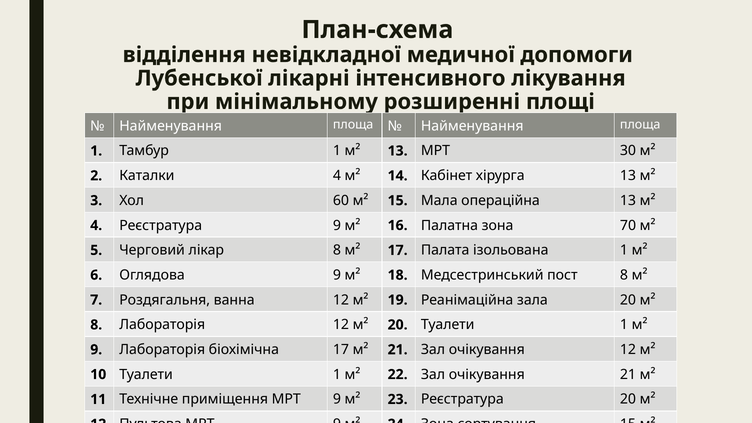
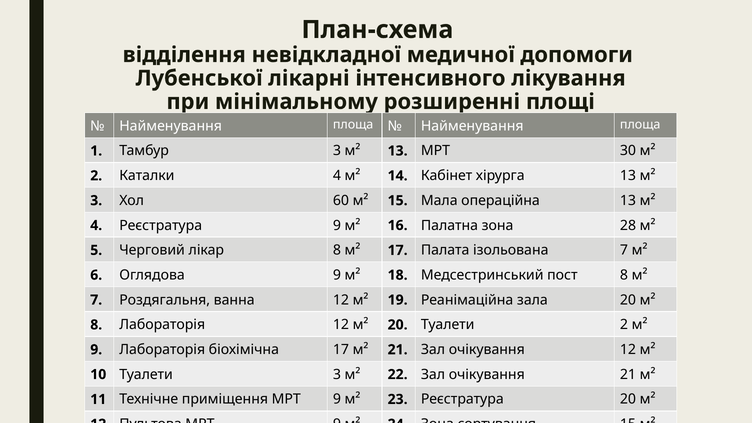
Тамбур 1: 1 -> 3 (337, 151)
70: 70 -> 28 (628, 225)
ізольована 1: 1 -> 7 (624, 250)
20 Туалети 1: 1 -> 2 (624, 325)
10 Туалети 1: 1 -> 3 (337, 374)
